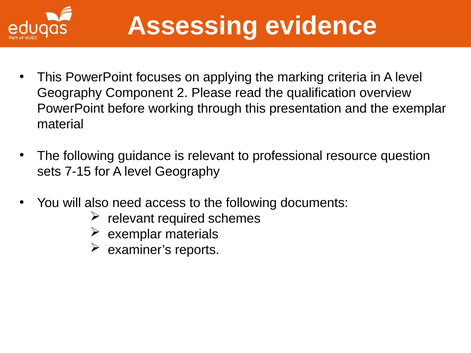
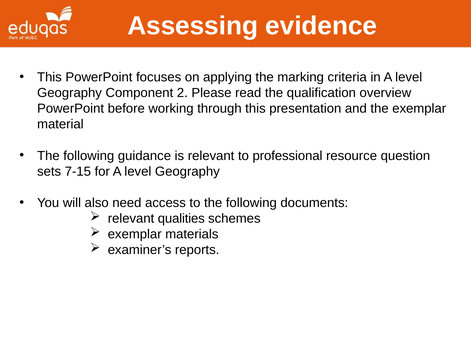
required: required -> qualities (181, 219)
